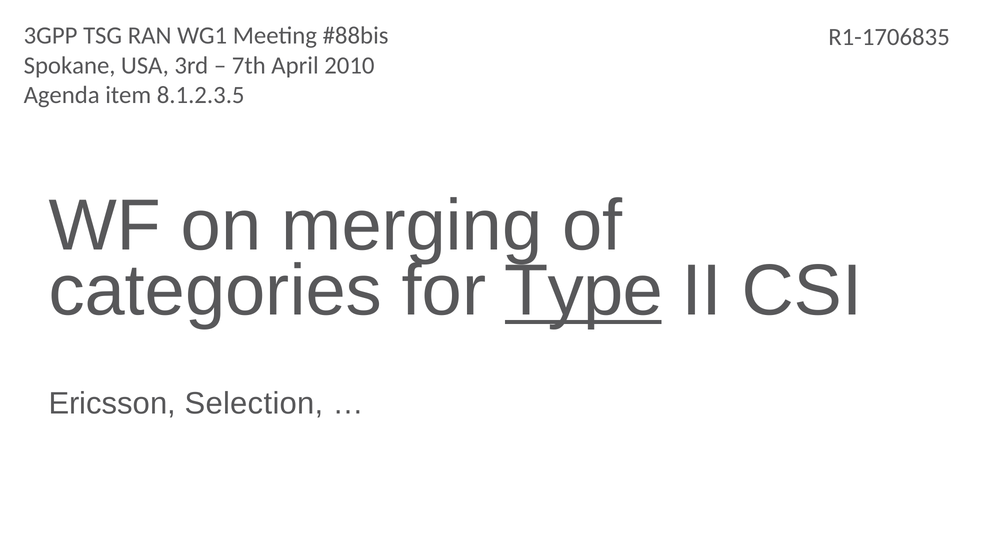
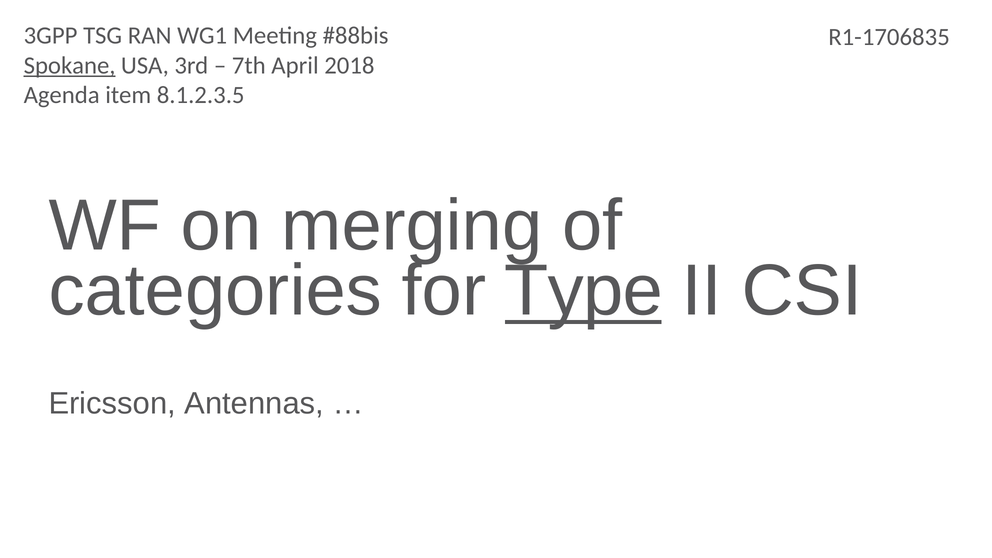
Spokane underline: none -> present (70, 65)
2010: 2010 -> 2018 (349, 65)
Selection: Selection -> Antennas (254, 404)
